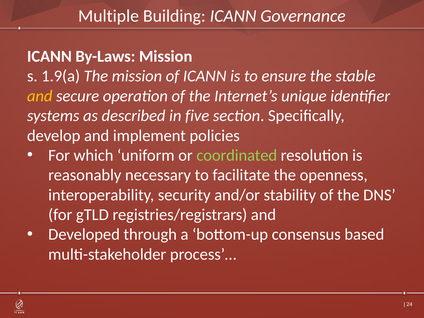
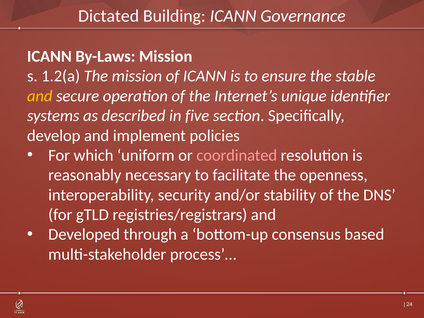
Multiple: Multiple -> Dictated (109, 16)
1.9(a: 1.9(a -> 1.2(a (61, 76)
coordinated colour: light green -> pink (237, 155)
